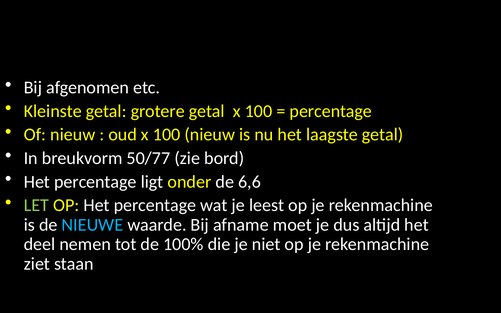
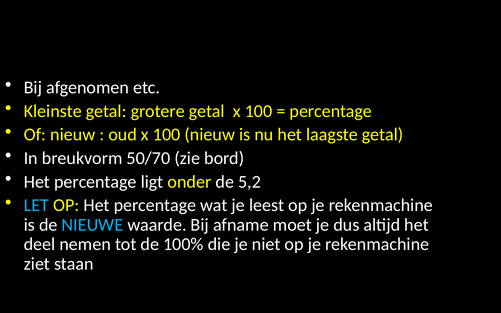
50/77: 50/77 -> 50/70 (148, 158)
6,6: 6,6 -> 5,2 (250, 182)
LET colour: light green -> light blue (36, 205)
